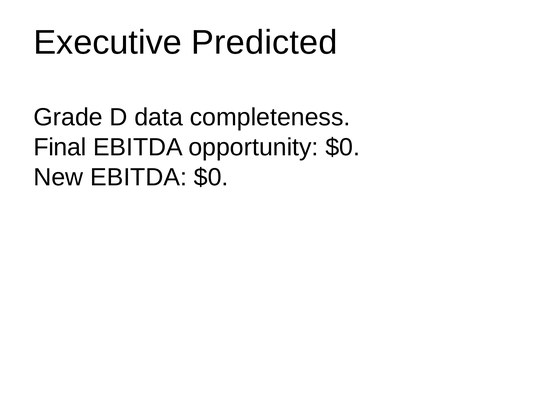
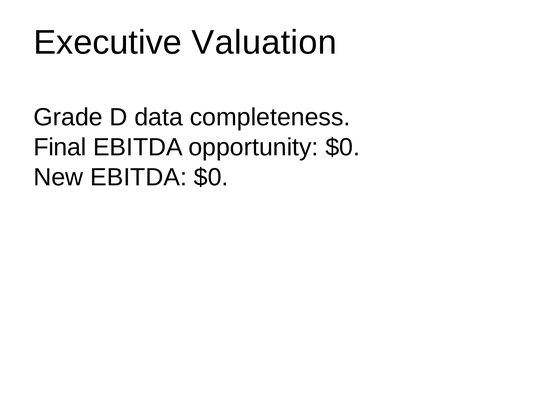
Predicted: Predicted -> Valuation (264, 43)
